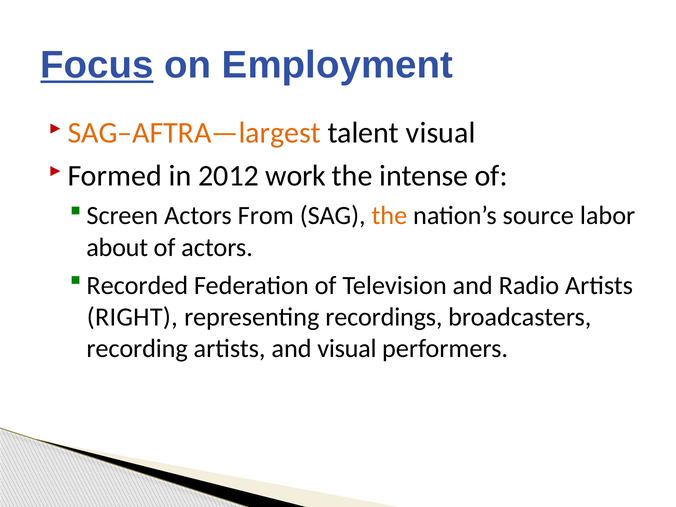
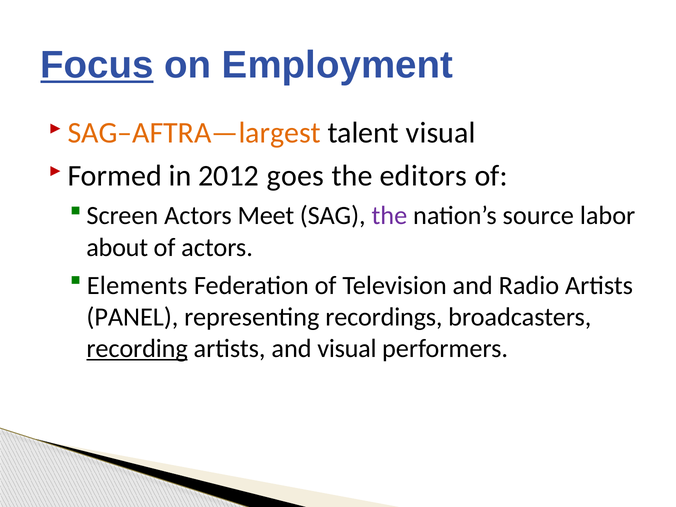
work: work -> goes (295, 176)
intense: intense -> editors (423, 176)
From: From -> Meet (266, 216)
the colour: orange -> purple (389, 216)
Recorded: Recorded -> Elements (137, 285)
RIGHT: RIGHT -> PANEL (132, 317)
recording underline: none -> present (137, 349)
